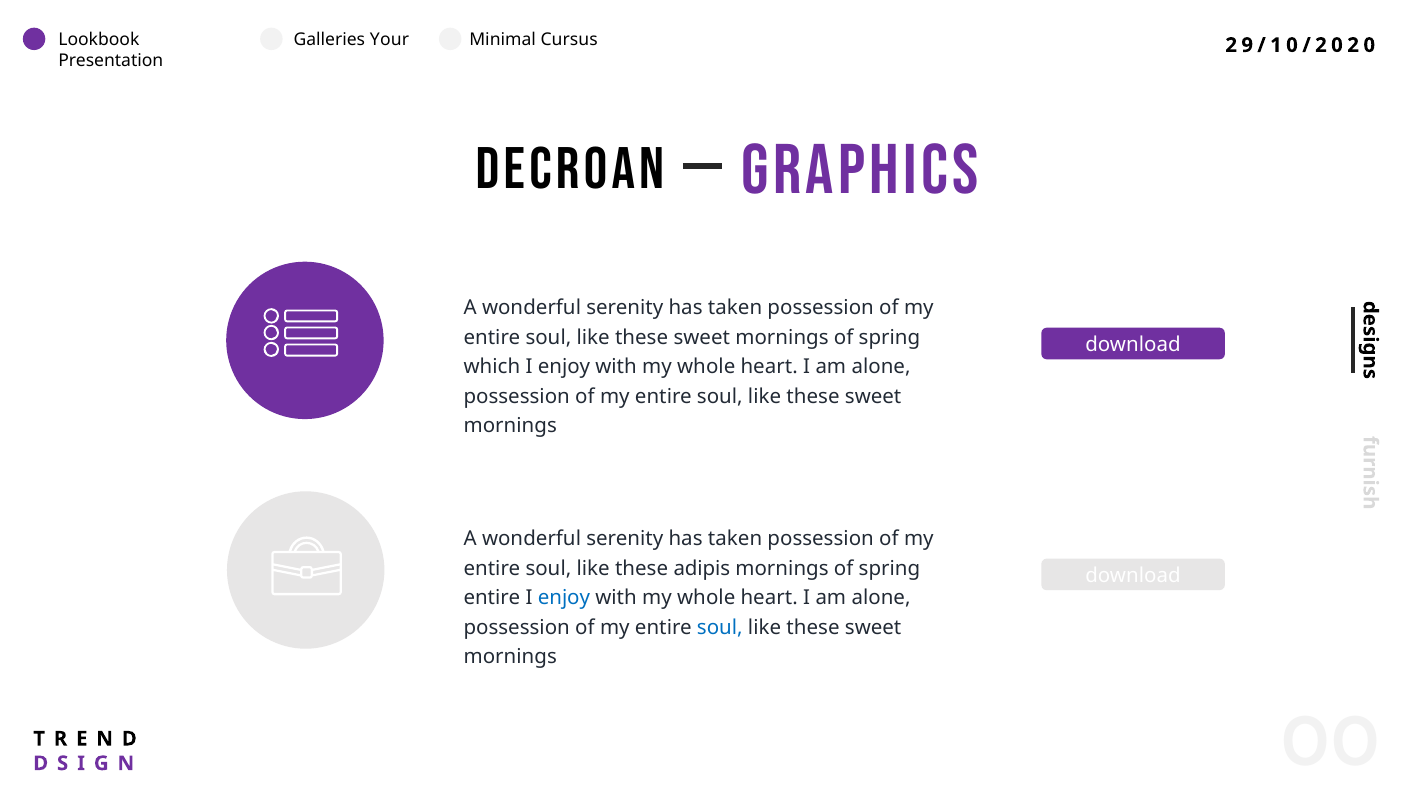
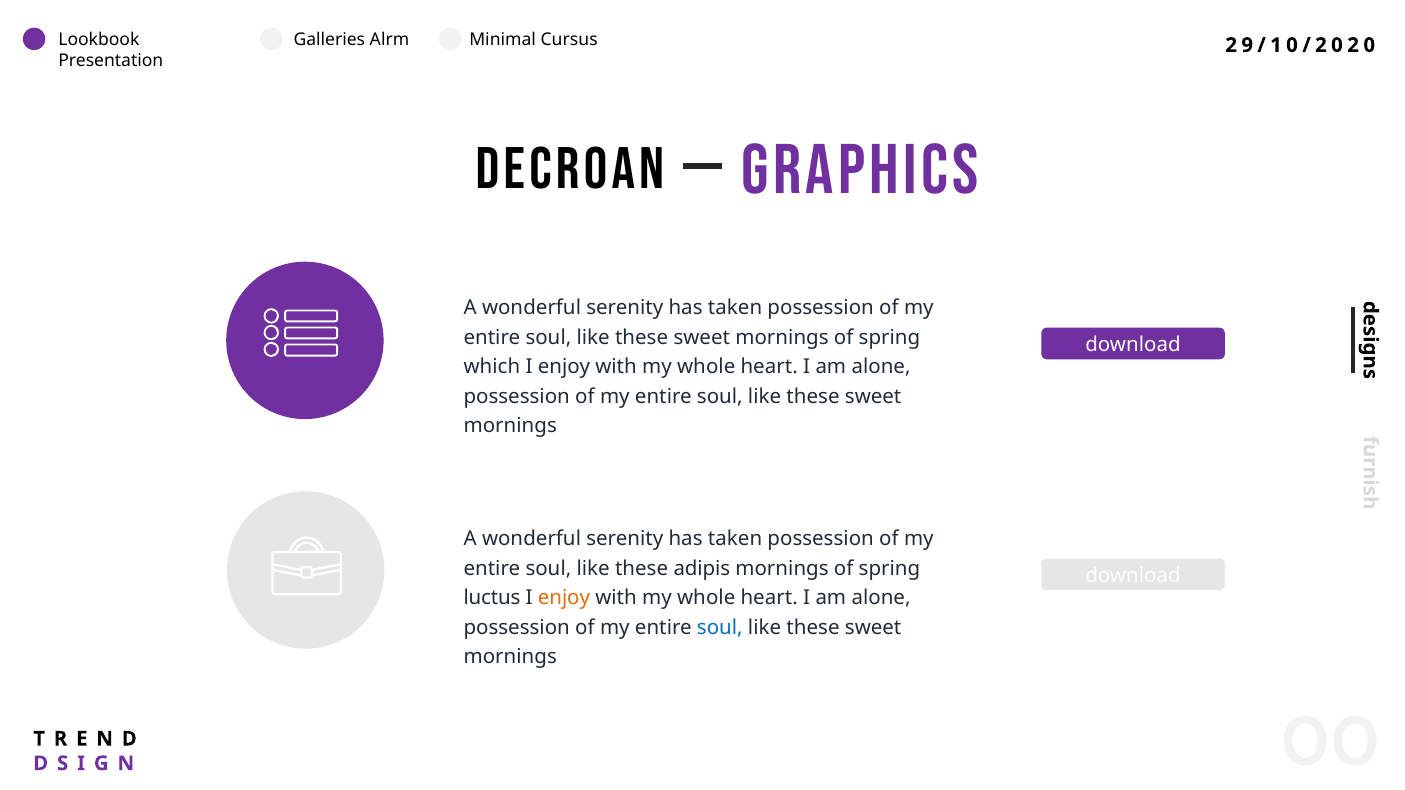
Your: Your -> Alrm (390, 40)
entire: entire -> luctus (492, 598)
enjoy colour: blue -> orange (564, 598)
